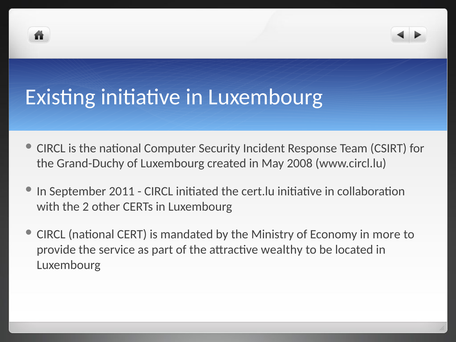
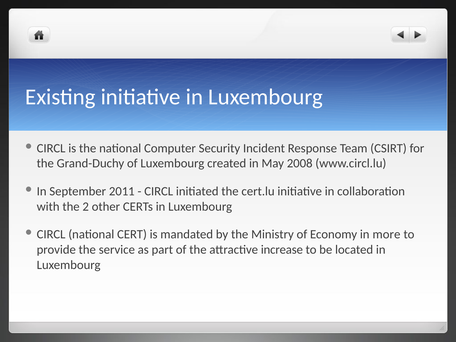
wealthy: wealthy -> increase (282, 250)
